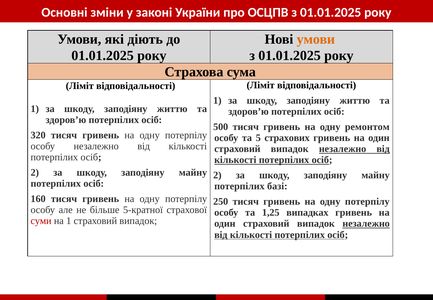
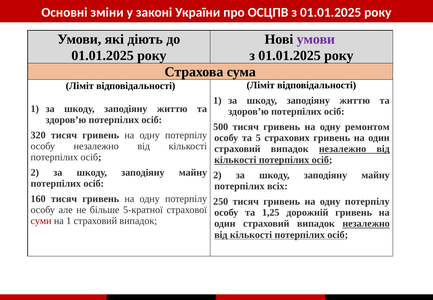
умови colour: orange -> purple (316, 39)
базі: базі -> всіх (277, 186)
випадках: випадках -> дорожній (307, 212)
